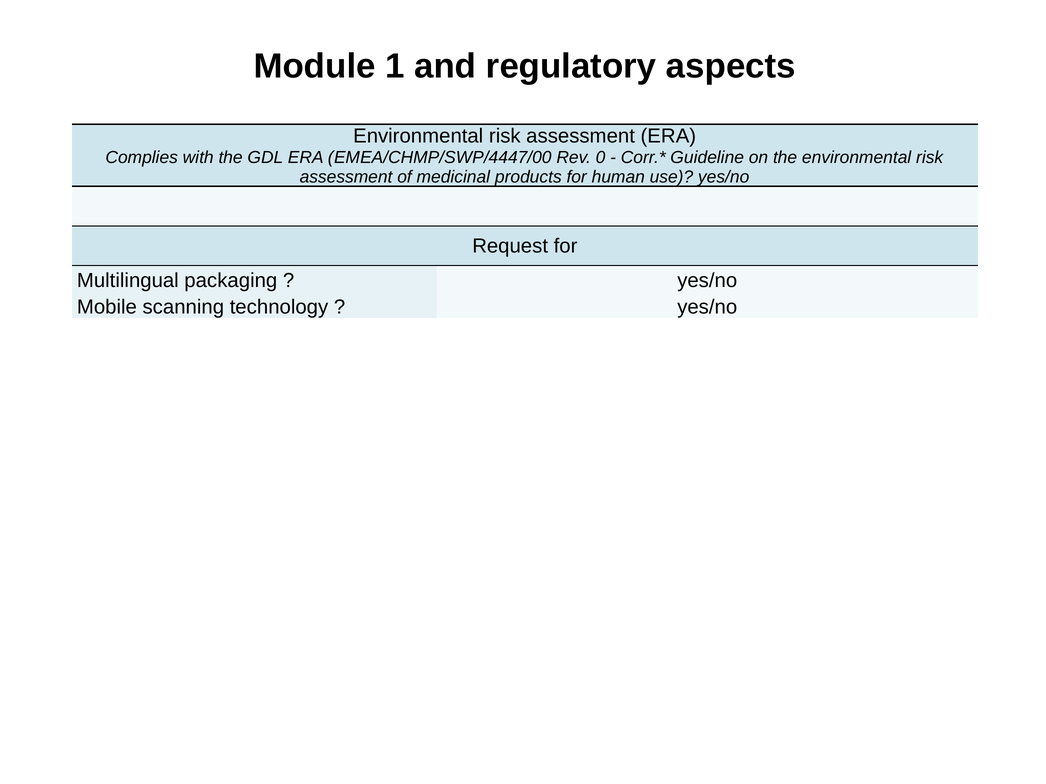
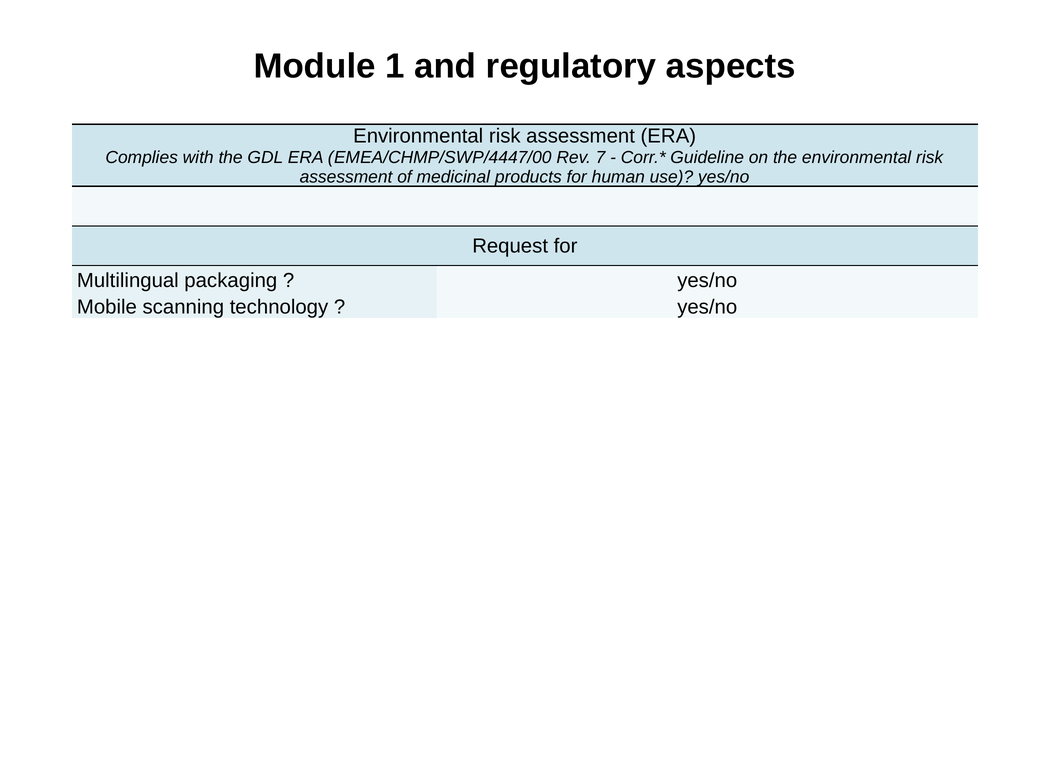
0: 0 -> 7 (601, 157)
